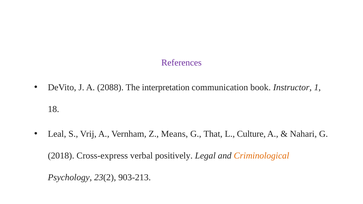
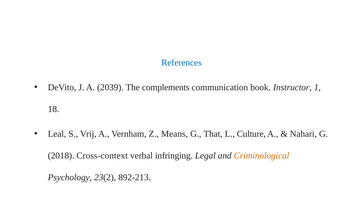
References colour: purple -> blue (181, 63)
2088: 2088 -> 2039 (110, 87)
interpretation: interpretation -> complements (166, 87)
Cross‐express: Cross‐express -> Cross‐context (102, 156)
positively: positively -> infringing (174, 156)
903-213: 903-213 -> 892-213 (135, 178)
